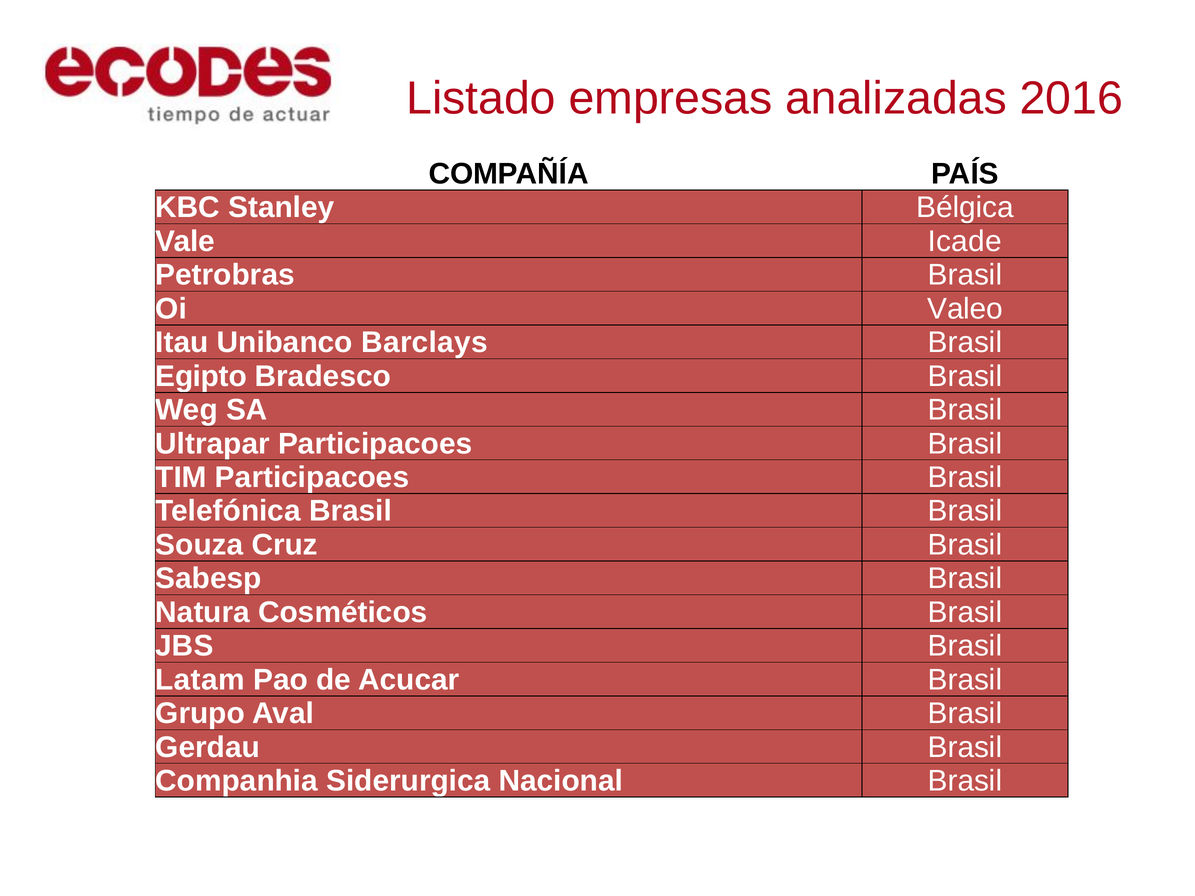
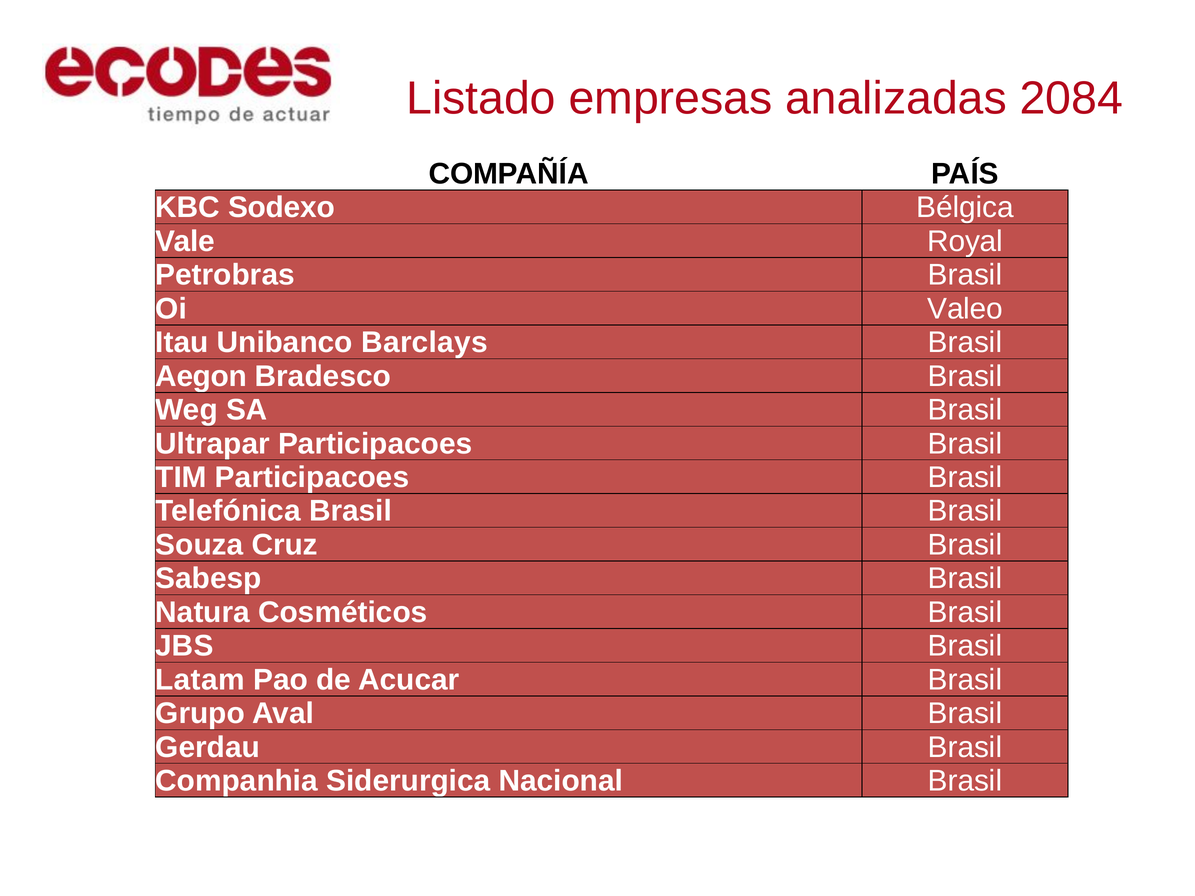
2016: 2016 -> 2084 (1071, 99)
Stanley: Stanley -> Sodexo (282, 208)
Icade: Icade -> Royal (965, 241)
Egipto: Egipto -> Aegon (201, 376)
